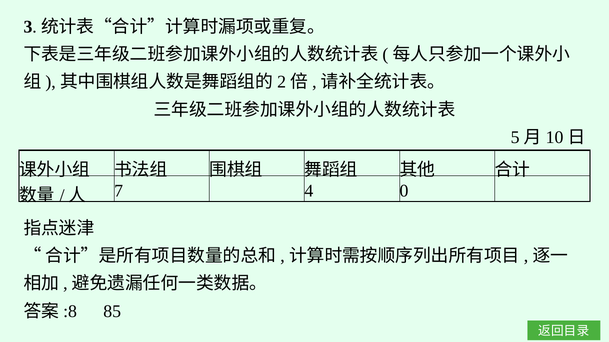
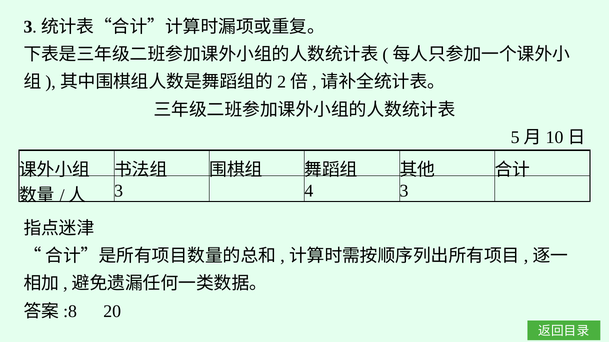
7: 7 -> 3 (119, 191)
4 0: 0 -> 3 (404, 191)
85: 85 -> 20 (112, 312)
